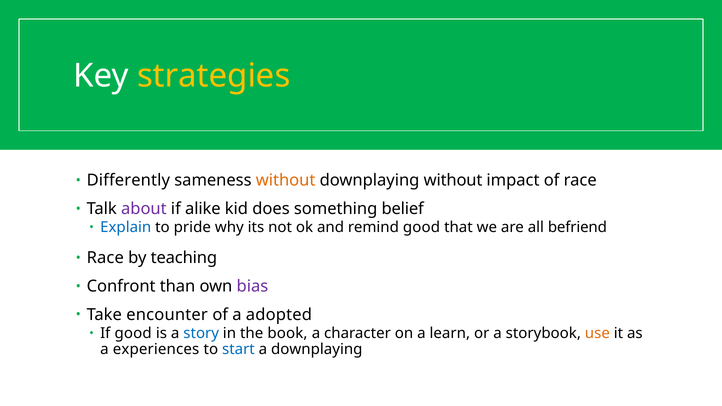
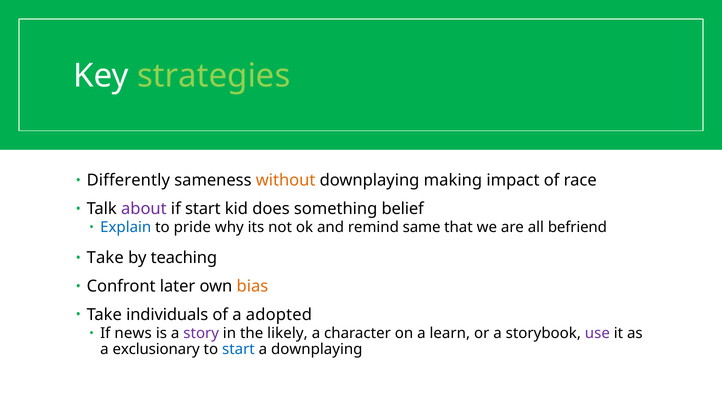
strategies colour: yellow -> light green (214, 76)
downplaying without: without -> making (453, 180)
if alike: alike -> start (203, 209)
remind good: good -> same (422, 227)
Race: Race -> Take (105, 258)
than: than -> later (178, 286)
bias colour: purple -> orange (252, 286)
encounter: encounter -> individuals (167, 315)
If good: good -> news (133, 333)
story colour: blue -> purple (201, 333)
book: book -> likely (287, 333)
use colour: orange -> purple (597, 333)
experiences: experiences -> exclusionary (156, 350)
